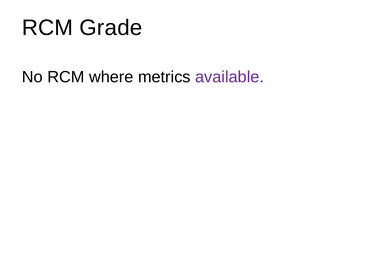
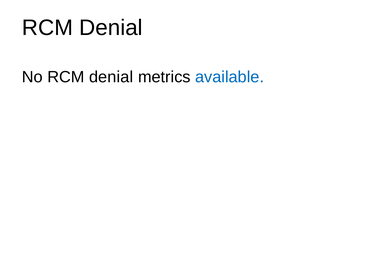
Grade: Grade -> Denial (111, 28)
No RCM where: where -> denial (111, 77)
available colour: purple -> blue (230, 77)
